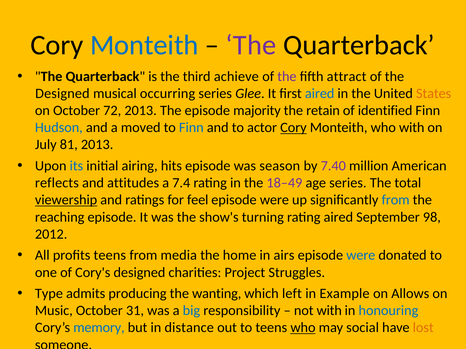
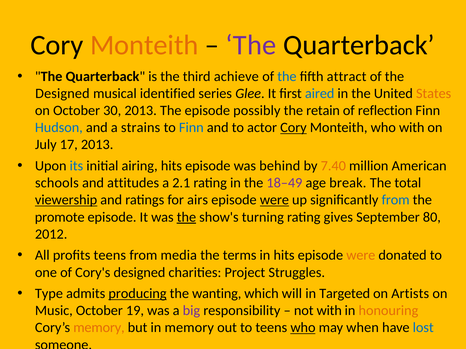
Monteith colour: blue -> orange (144, 45)
the colour: purple -> blue (287, 77)
occurring: occurring -> identified (168, 94)
72: 72 -> 30 (112, 111)
majority: majority -> possibly (257, 111)
identified: identified -> reflection (385, 111)
moved: moved -> strains (141, 128)
81: 81 -> 17 (69, 145)
season: season -> behind (280, 166)
7.40 colour: purple -> orange (333, 166)
reflects: reflects -> schools (57, 183)
7.4: 7.4 -> 2.1 (181, 183)
age series: series -> break (348, 183)
feel: feel -> airs (198, 200)
were underline: none -> present (274, 200)
reaching: reaching -> promote (60, 217)
the underline: none -> present (186, 217)
rating aired: aired -> gives (338, 217)
98: 98 -> 80 (432, 217)
home: home -> terms (240, 256)
in airs: airs -> hits (284, 256)
were colour: blue -> orange (361, 256)
producing underline: none -> present (138, 294)
left: left -> will (292, 294)
Example: Example -> Targeted (345, 294)
Allows: Allows -> Artists (410, 294)
31: 31 -> 19 (135, 311)
big colour: blue -> purple (191, 311)
honouring colour: blue -> orange (388, 311)
memory colour: blue -> orange (99, 328)
in distance: distance -> memory (189, 328)
social: social -> when (363, 328)
lost colour: orange -> blue (423, 328)
